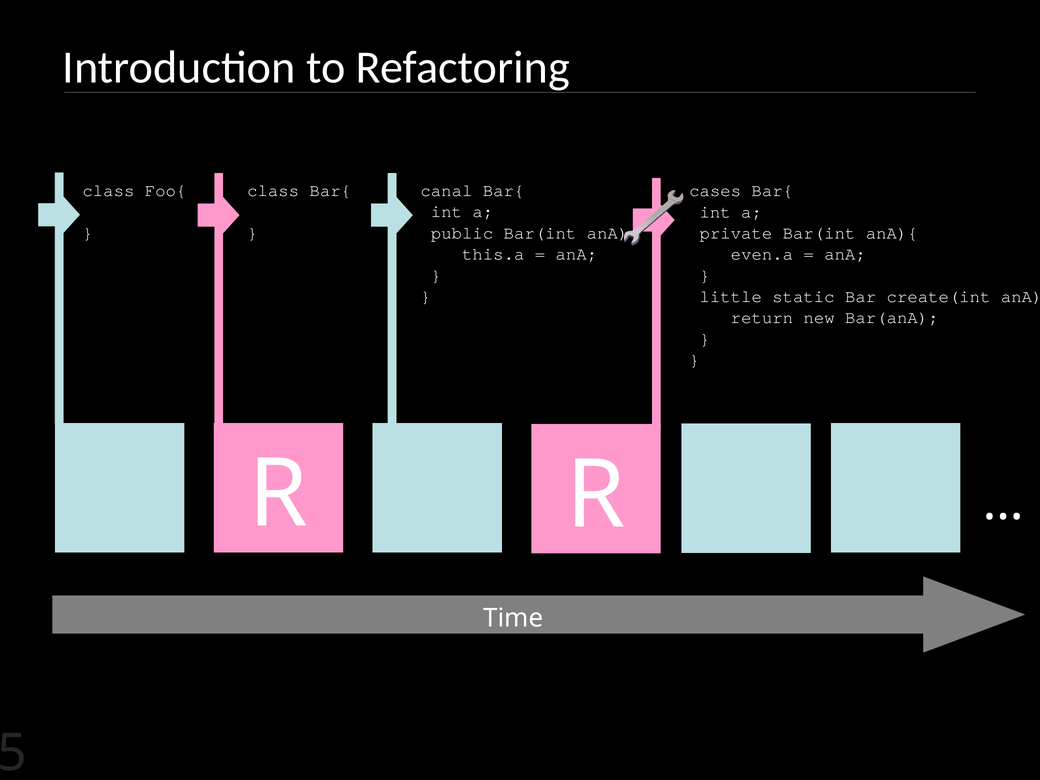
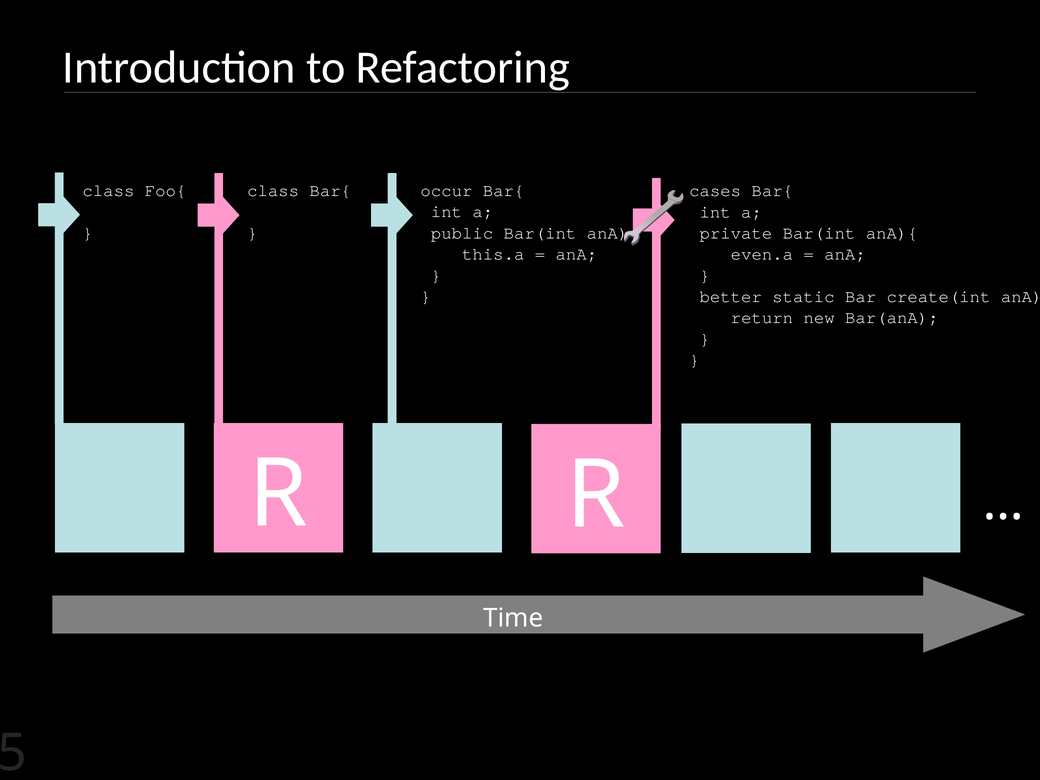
canal: canal -> occur (446, 191)
little: little -> better (731, 296)
